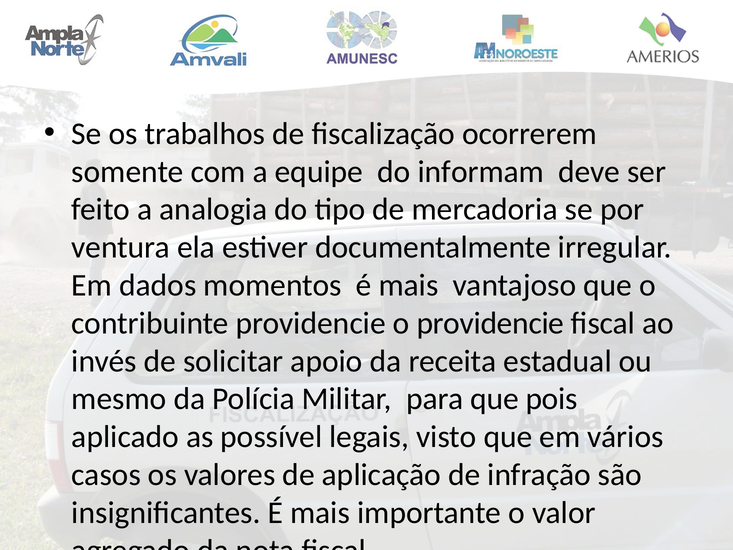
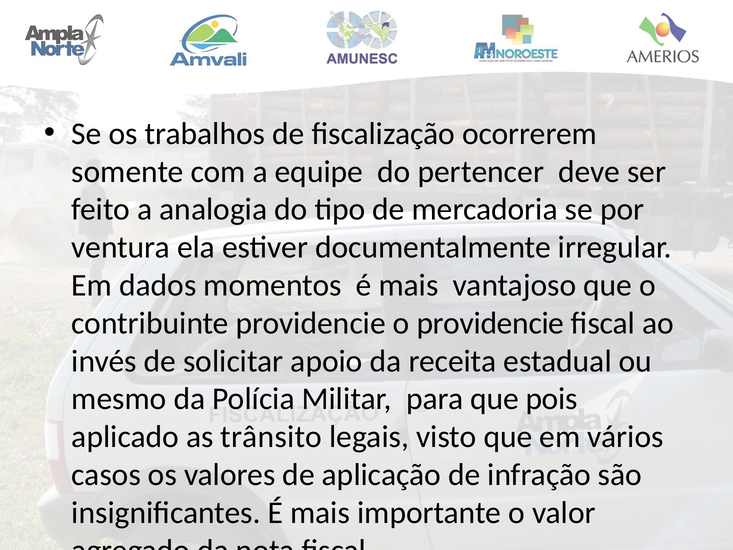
informam: informam -> pertencer (481, 172)
possível: possível -> trânsito (271, 437)
